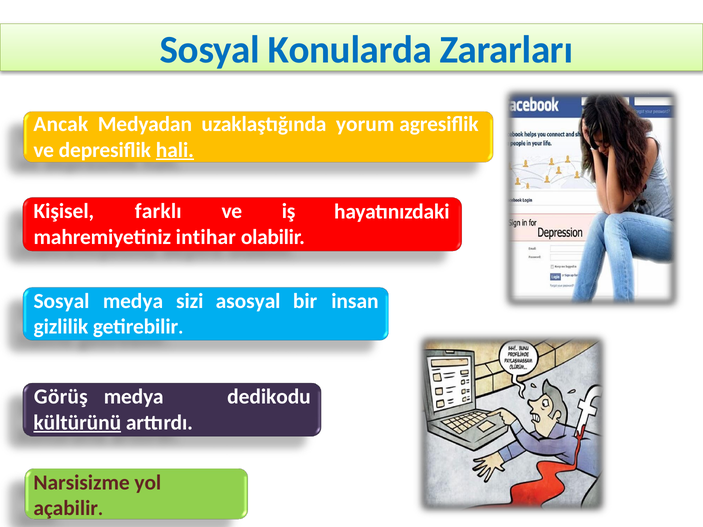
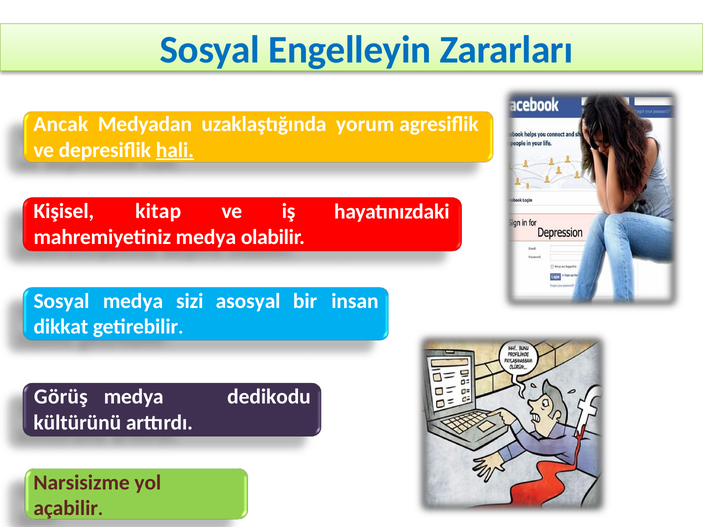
Konularda: Konularda -> Engelleyin (350, 50)
farklı: farklı -> kitap (158, 212)
mahremiyetiniz intihar: intihar -> medya (206, 237)
gizlilik: gizlilik -> dikkat (61, 327)
kültürünü underline: present -> none (77, 423)
